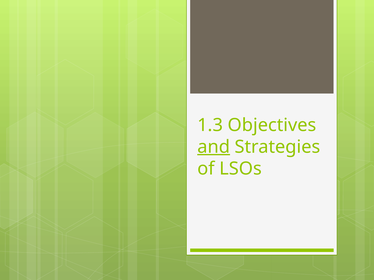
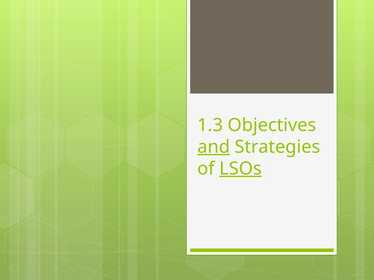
LSOs underline: none -> present (241, 169)
